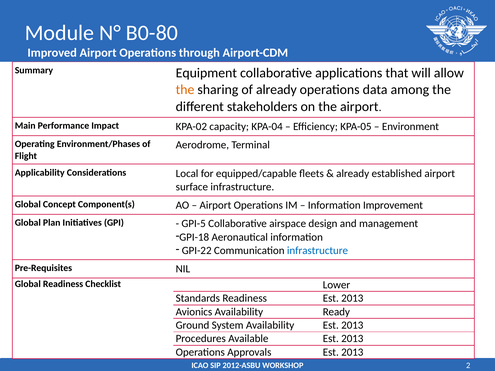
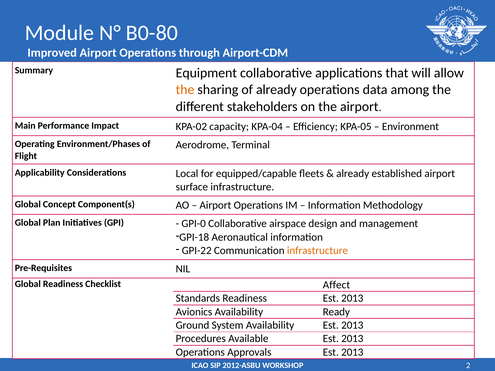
Improvement: Improvement -> Methodology (393, 205)
GPI-5: GPI-5 -> GPI-0 (194, 224)
infrastructure colour: blue -> orange (318, 251)
Lower: Lower -> Affect (336, 285)
